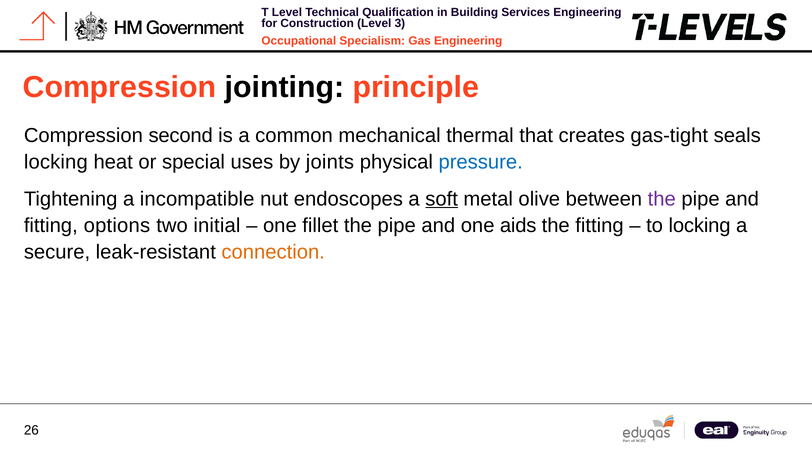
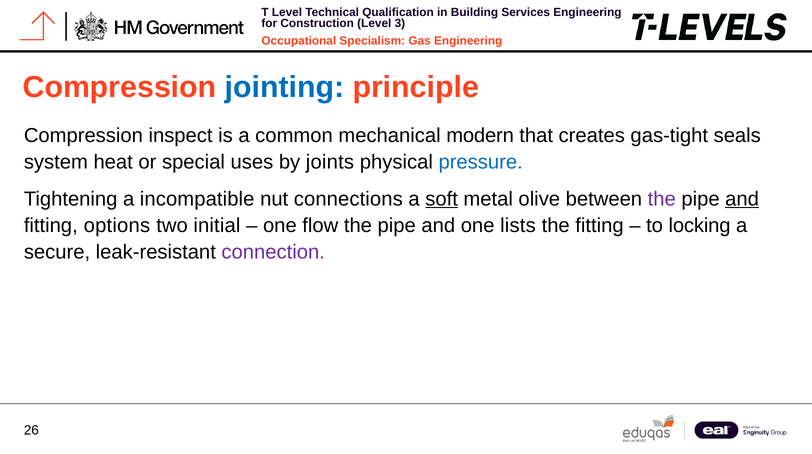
jointing colour: black -> blue (284, 87)
second: second -> inspect (181, 135)
thermal: thermal -> modern (480, 135)
locking: locking -> system (56, 162)
endoscopes: endoscopes -> connections (348, 199)
and underline: none -> present (742, 199)
fillet: fillet -> flow (320, 226)
aids: aids -> lists (518, 226)
connection colour: orange -> purple (273, 252)
